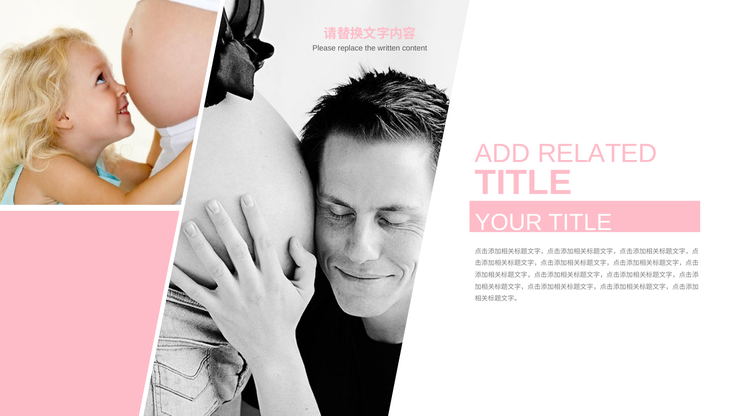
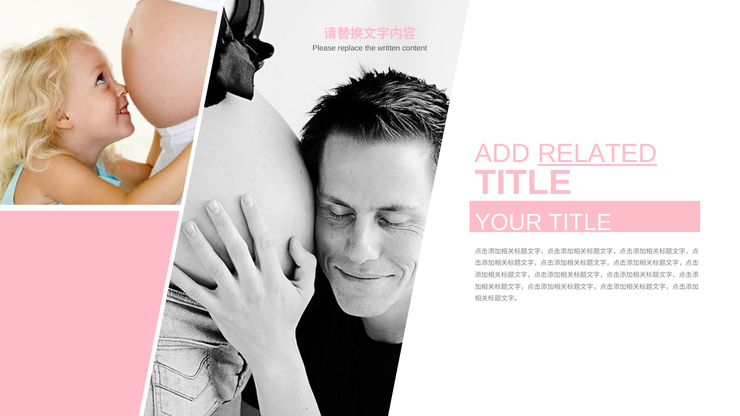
RELATED underline: none -> present (597, 154)
